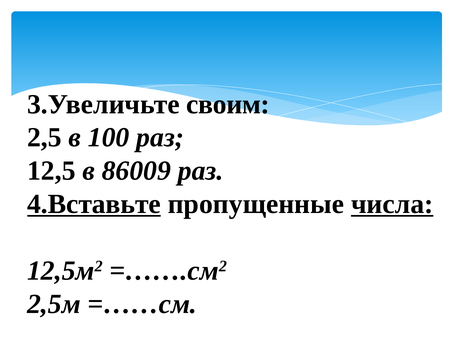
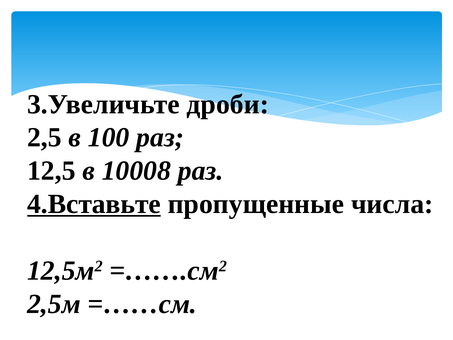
своим: своим -> дроби (228, 104)
86009: 86009 -> 10008 (136, 171)
числа underline: present -> none (392, 204)
